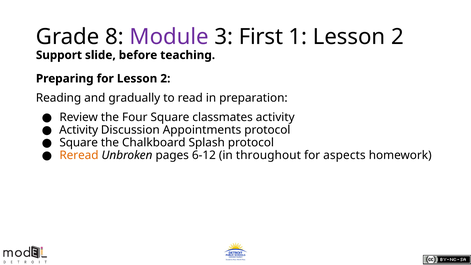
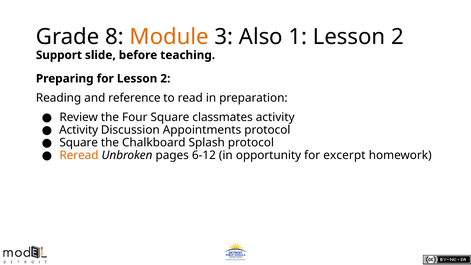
Module colour: purple -> orange (169, 37)
First: First -> Also (261, 37)
gradually: gradually -> reference (134, 98)
throughout: throughout -> opportunity (268, 155)
aspects: aspects -> excerpt (344, 155)
